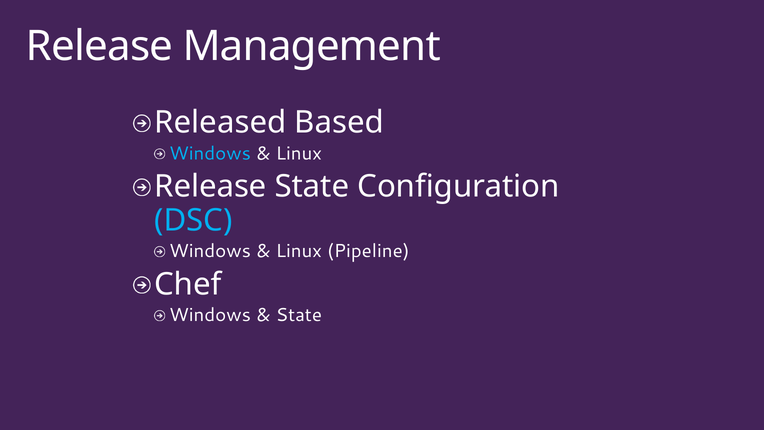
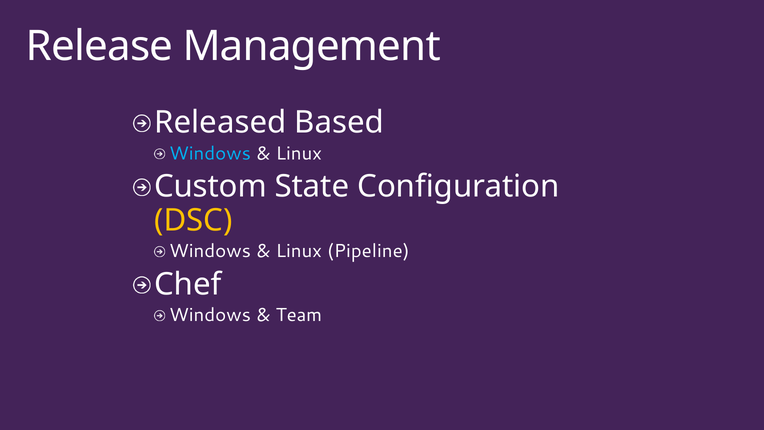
Release: Release -> Custom (210, 186)
DSC colour: light blue -> yellow (193, 220)
State: State -> Team (299, 315)
